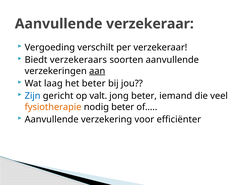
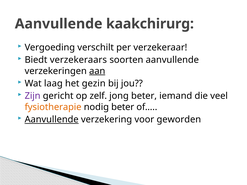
Aanvullende verzekeraar: verzekeraar -> kaakchirurg (150, 24)
het beter: beter -> gezin (94, 84)
Zijn colour: blue -> purple (33, 96)
valt: valt -> zelf (98, 96)
Aanvullende underline: none -> present (52, 120)
efficiënter: efficiënter -> geworden (179, 120)
